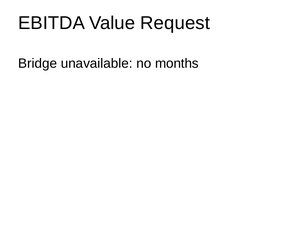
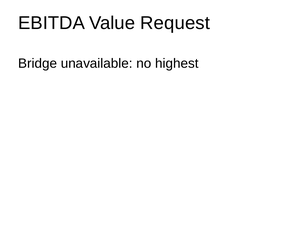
months: months -> highest (177, 64)
